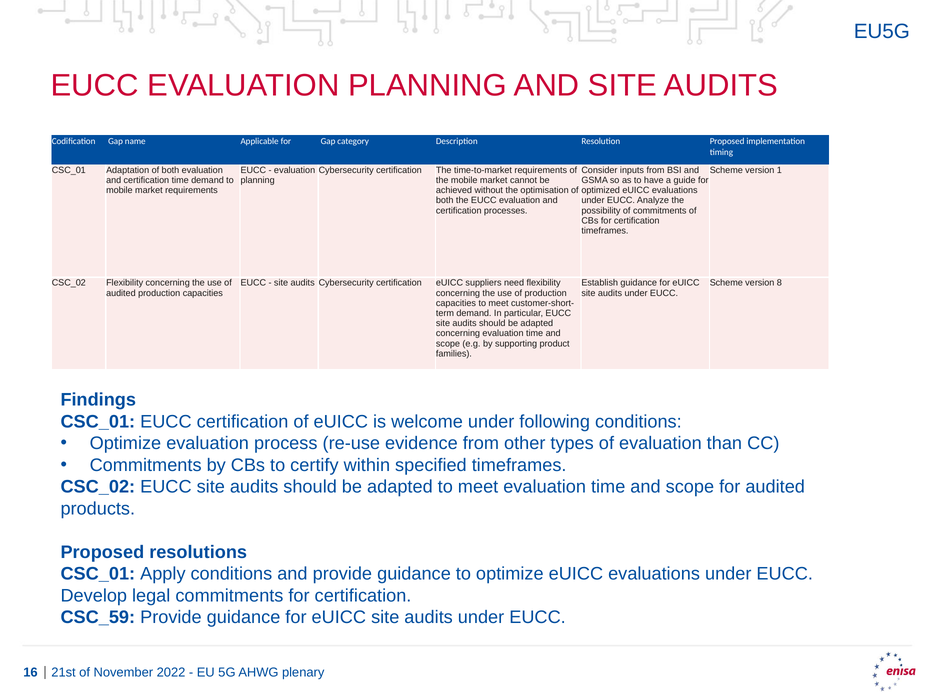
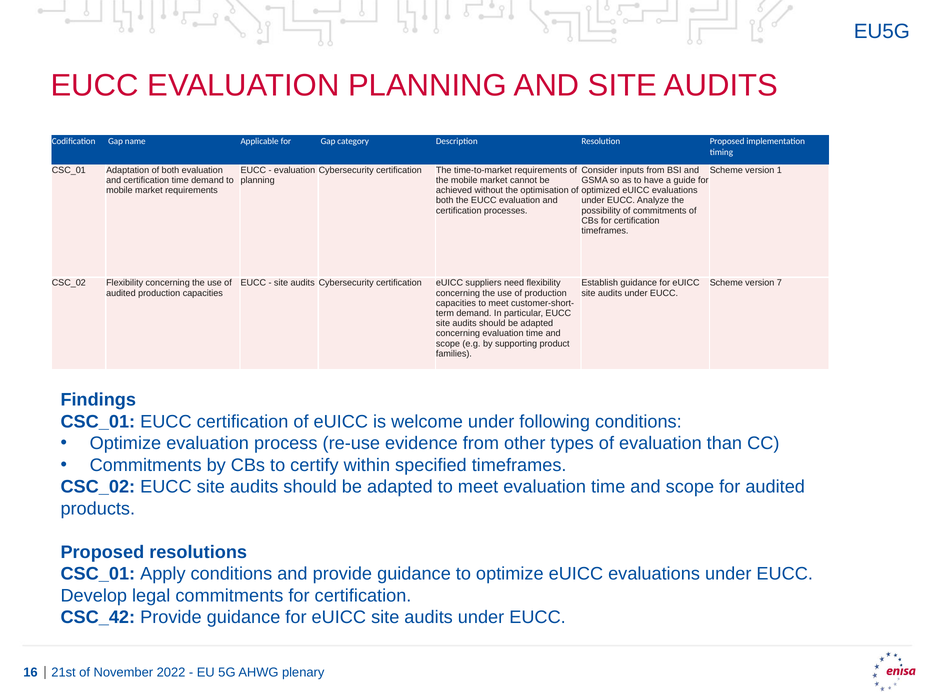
8: 8 -> 7 (779, 283)
CSC_59: CSC_59 -> CSC_42 (98, 617)
